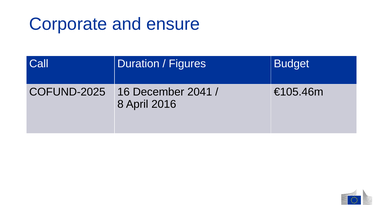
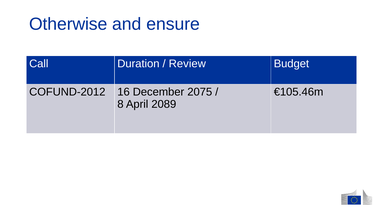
Corporate: Corporate -> Otherwise (68, 24)
Figures: Figures -> Review (187, 64)
COFUND-2025: COFUND-2025 -> COFUND-2012 (67, 92)
2041: 2041 -> 2075 (200, 92)
2016: 2016 -> 2089 (164, 105)
